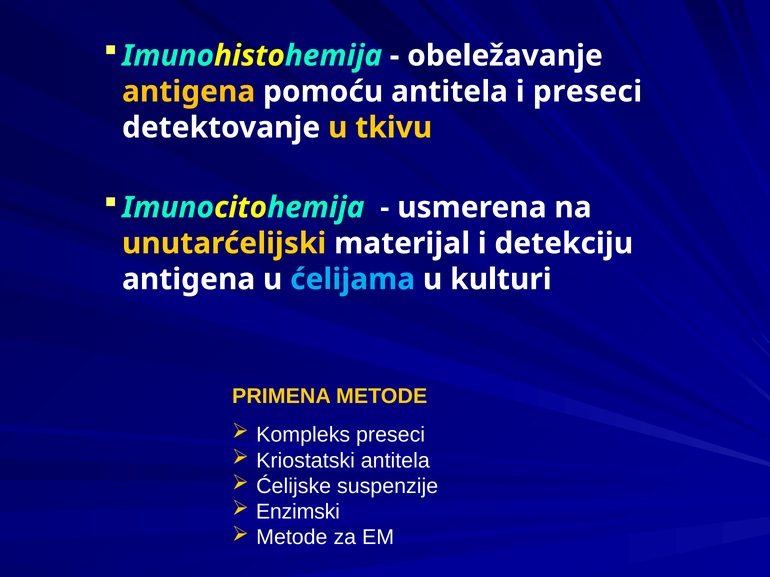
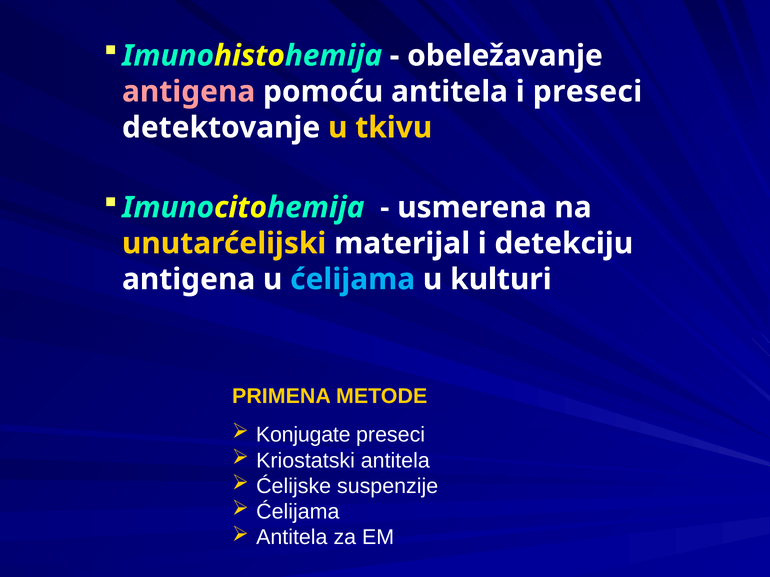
antigena colour: yellow -> pink (189, 92)
Kompleks: Kompleks -> Konjugate (303, 435)
Enzimski: Enzimski -> Ćelijama (298, 512)
Metode: Metode -> Antitela (292, 538)
